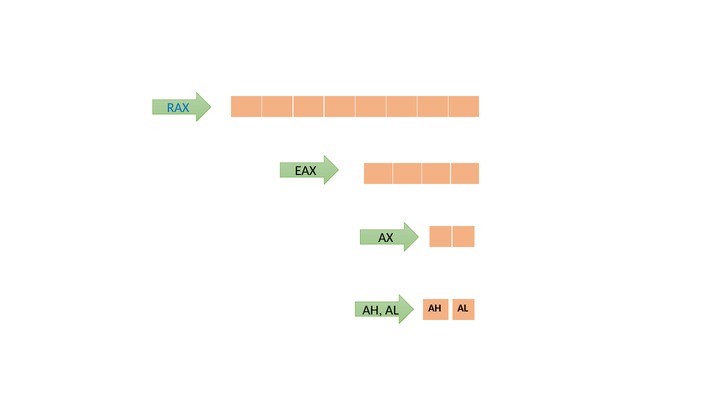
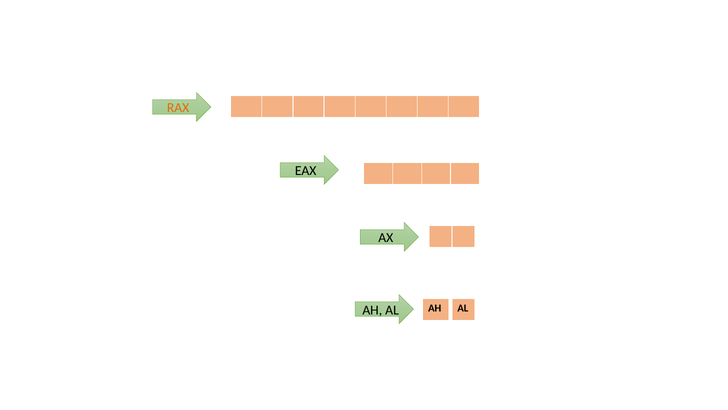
RAX colour: blue -> orange (178, 108)
